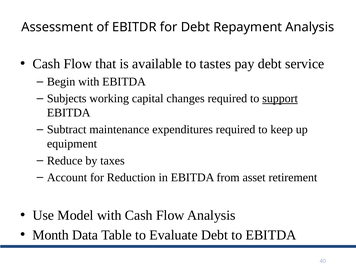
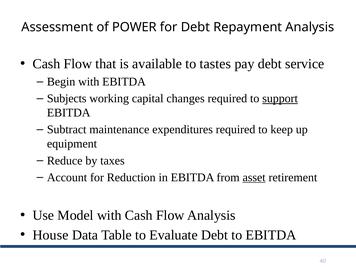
EBITDR: EBITDR -> POWER (134, 27)
asset underline: none -> present (254, 177)
Month: Month -> House (51, 235)
